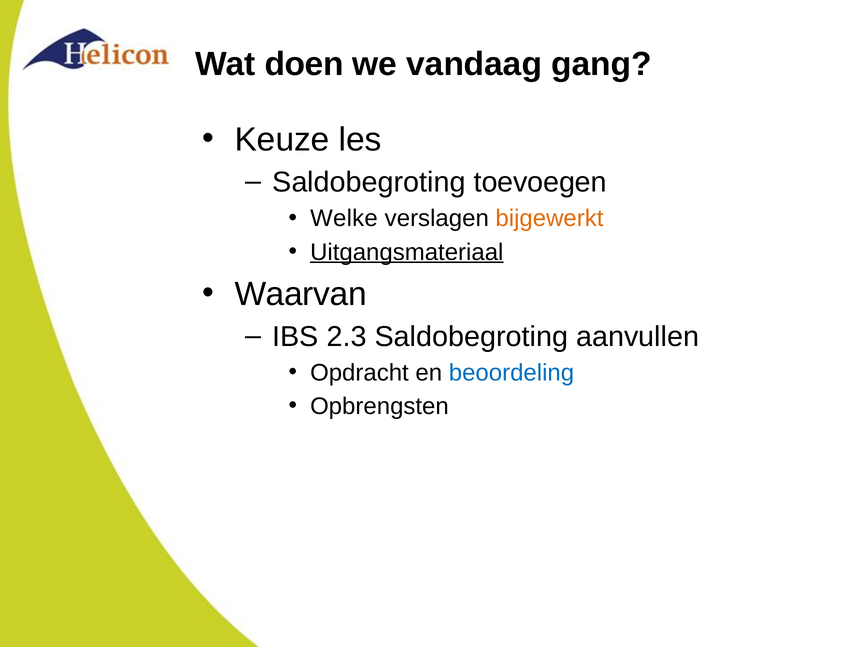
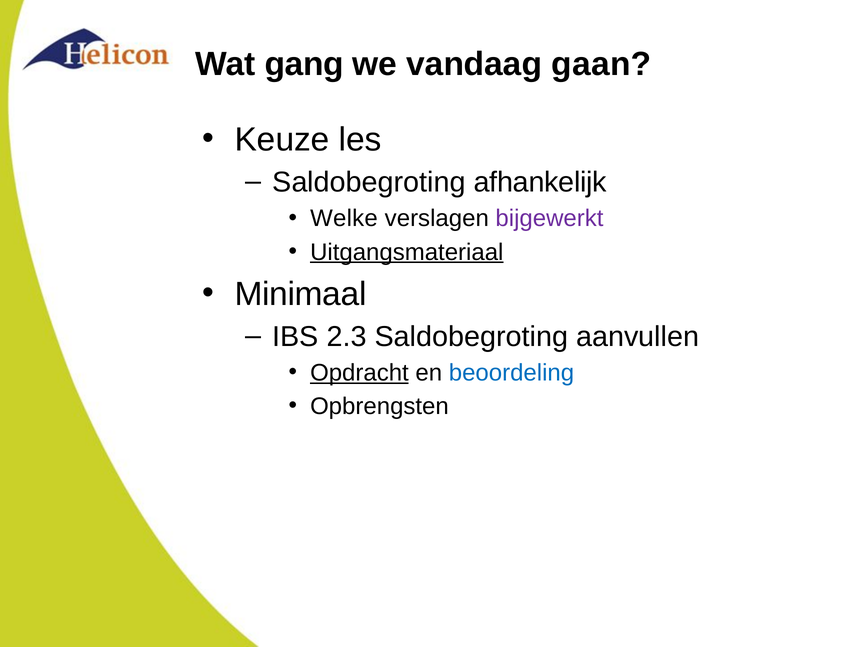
doen: doen -> gang (304, 64)
gang: gang -> gaan (601, 64)
toevoegen: toevoegen -> afhankelijk (540, 182)
bijgewerkt colour: orange -> purple (549, 219)
Waarvan: Waarvan -> Minimaal (301, 294)
Opdracht underline: none -> present (359, 373)
